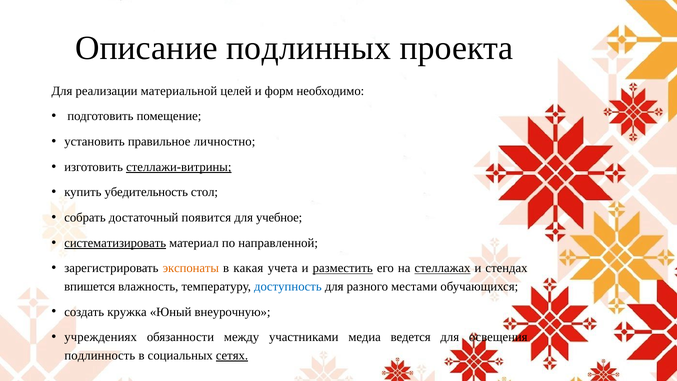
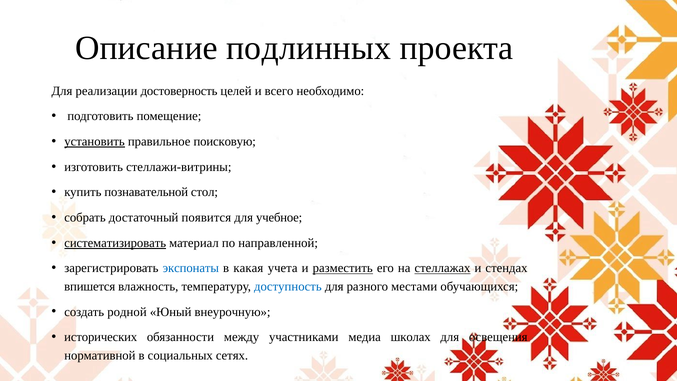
материальной: материальной -> достоверность (179, 91)
форм: форм -> всего (279, 91)
установить underline: none -> present (95, 141)
личностно: личностно -> поисковую (225, 141)
стеллажи-витрины underline: present -> none (179, 167)
убедительность: убедительность -> познавательной (146, 192)
экспонаты colour: orange -> blue (191, 268)
кружка: кружка -> родной (127, 312)
учреждениях: учреждениях -> исторических (101, 337)
ведется: ведется -> школах (411, 337)
подлинность: подлинность -> нормативной (100, 355)
сетях underline: present -> none (232, 355)
